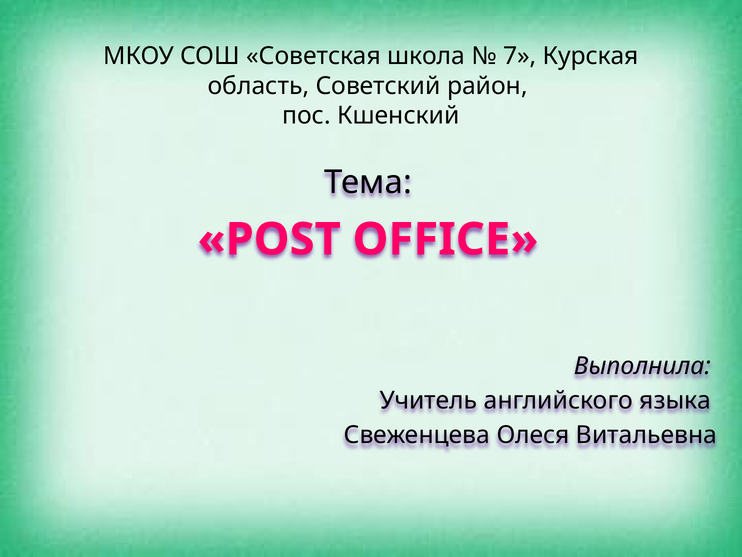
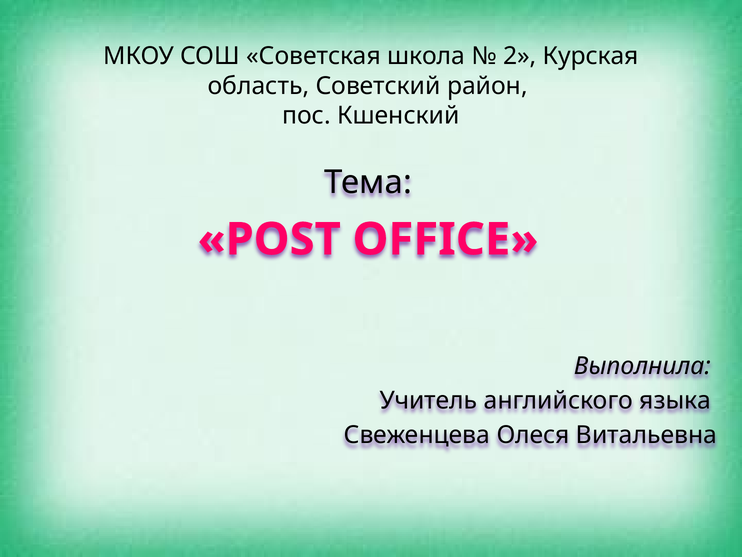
7: 7 -> 2 (520, 56)
